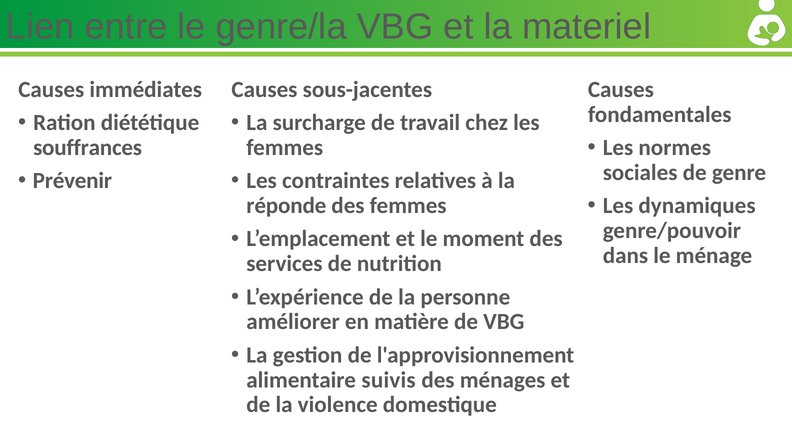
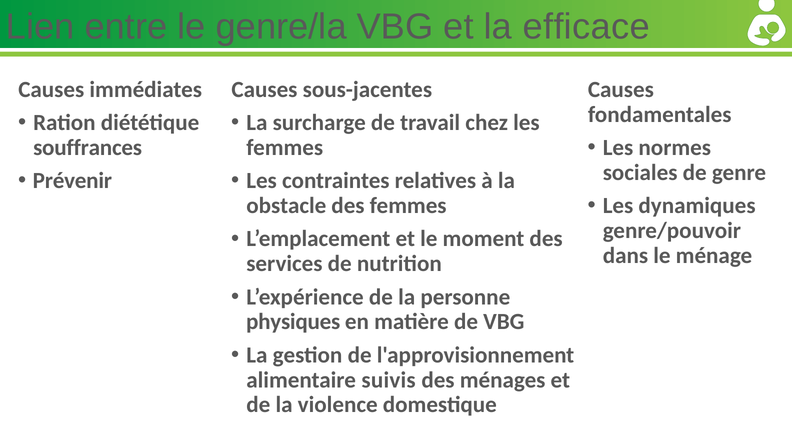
materiel: materiel -> efficace (586, 27)
réponde: réponde -> obstacle (286, 206)
améliorer: améliorer -> physiques (293, 322)
